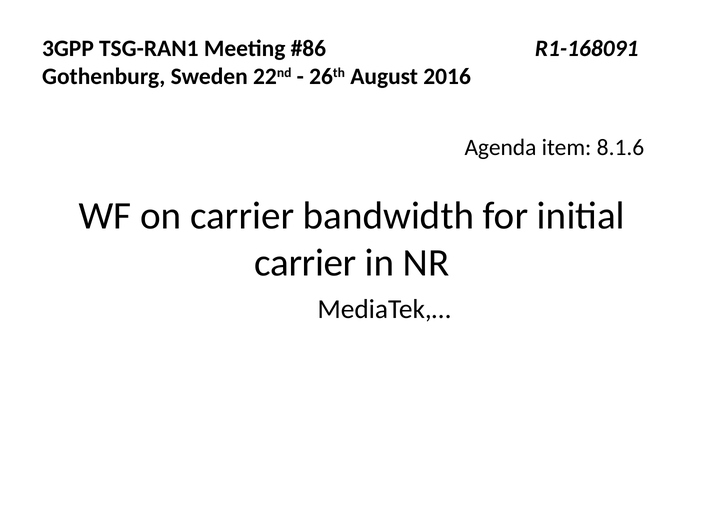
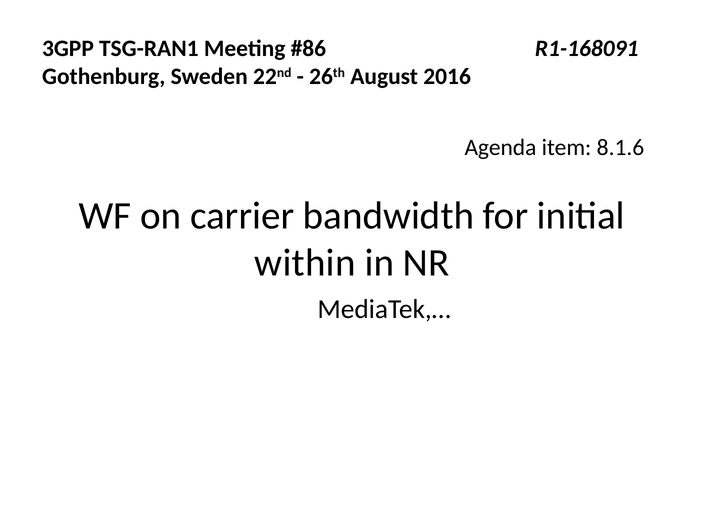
carrier: carrier -> within (305, 263)
